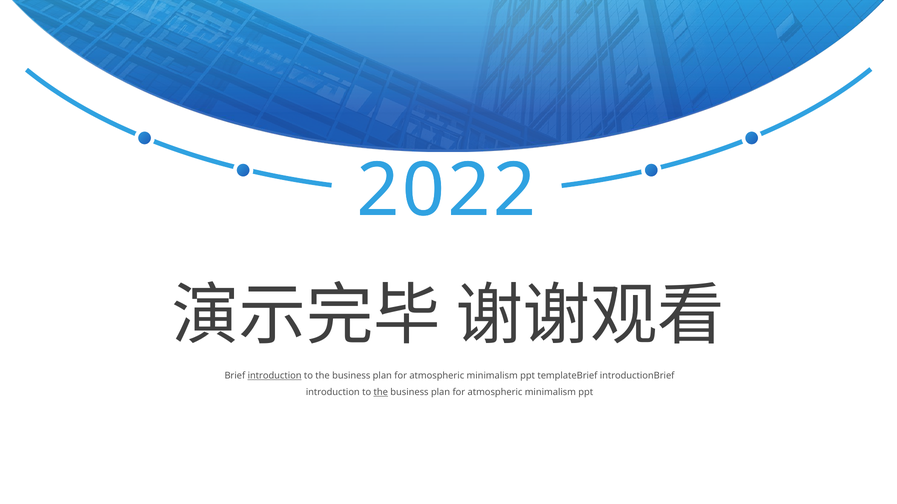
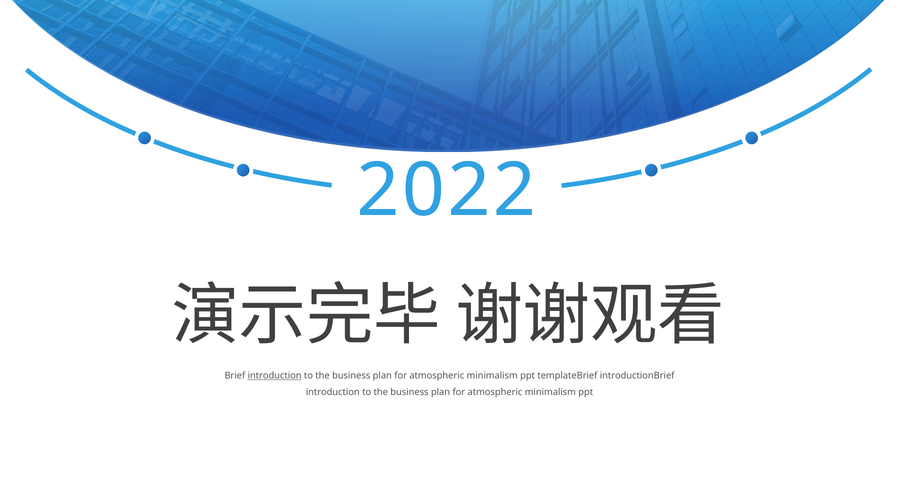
the underline: present -> none (381, 393)
